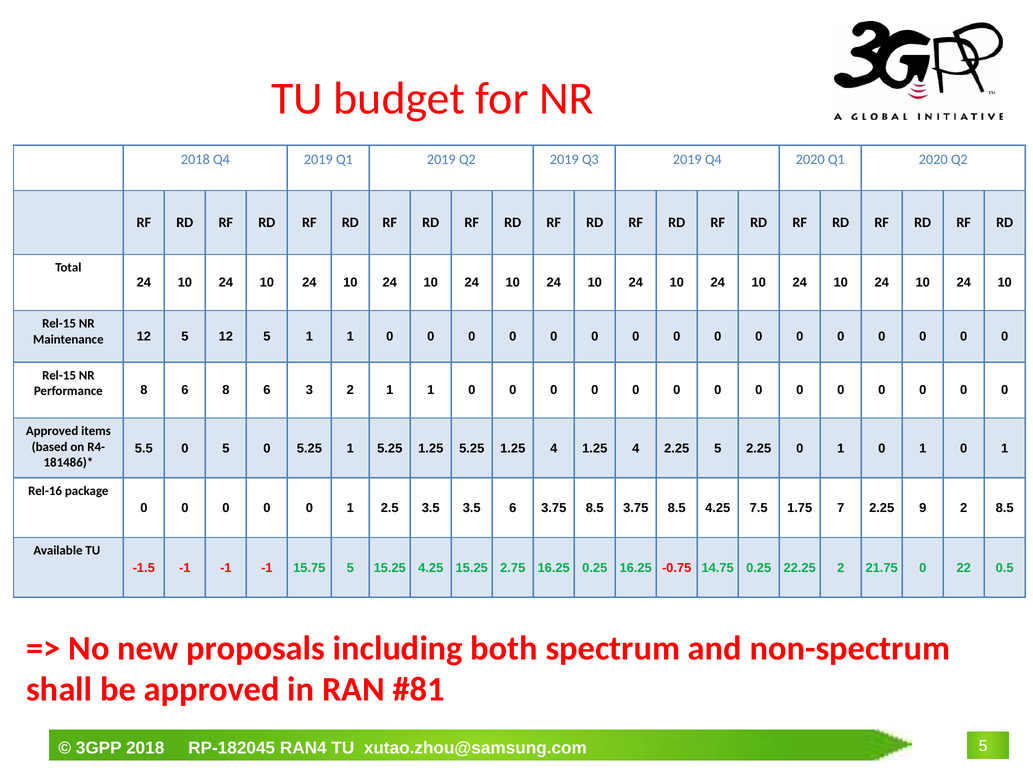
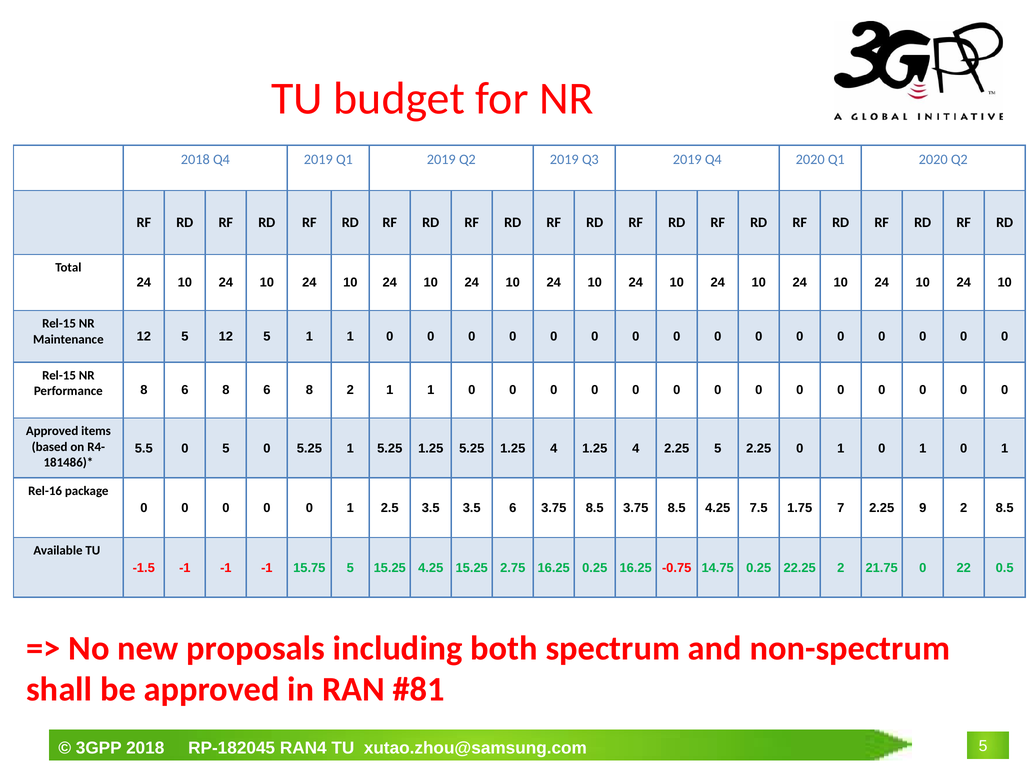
6 8 6 3: 3 -> 8 (309, 390)
